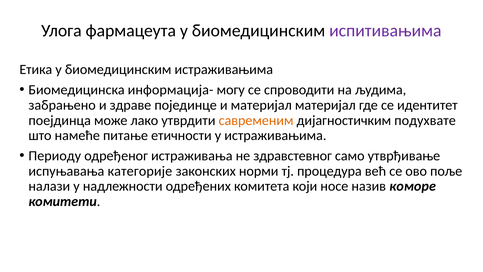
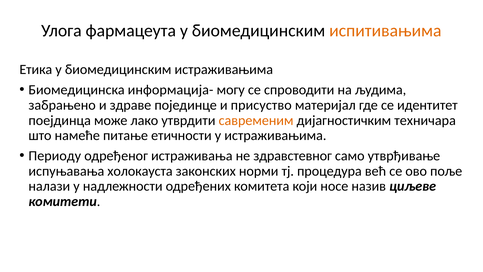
испитивањима colour: purple -> orange (385, 31)
и материјал: материјал -> присуство (261, 105)
подухвате: подухвате -> техничара (425, 120)
категорије: категорије -> холокауста (140, 171)
коморе: коморе -> циљеве (413, 186)
